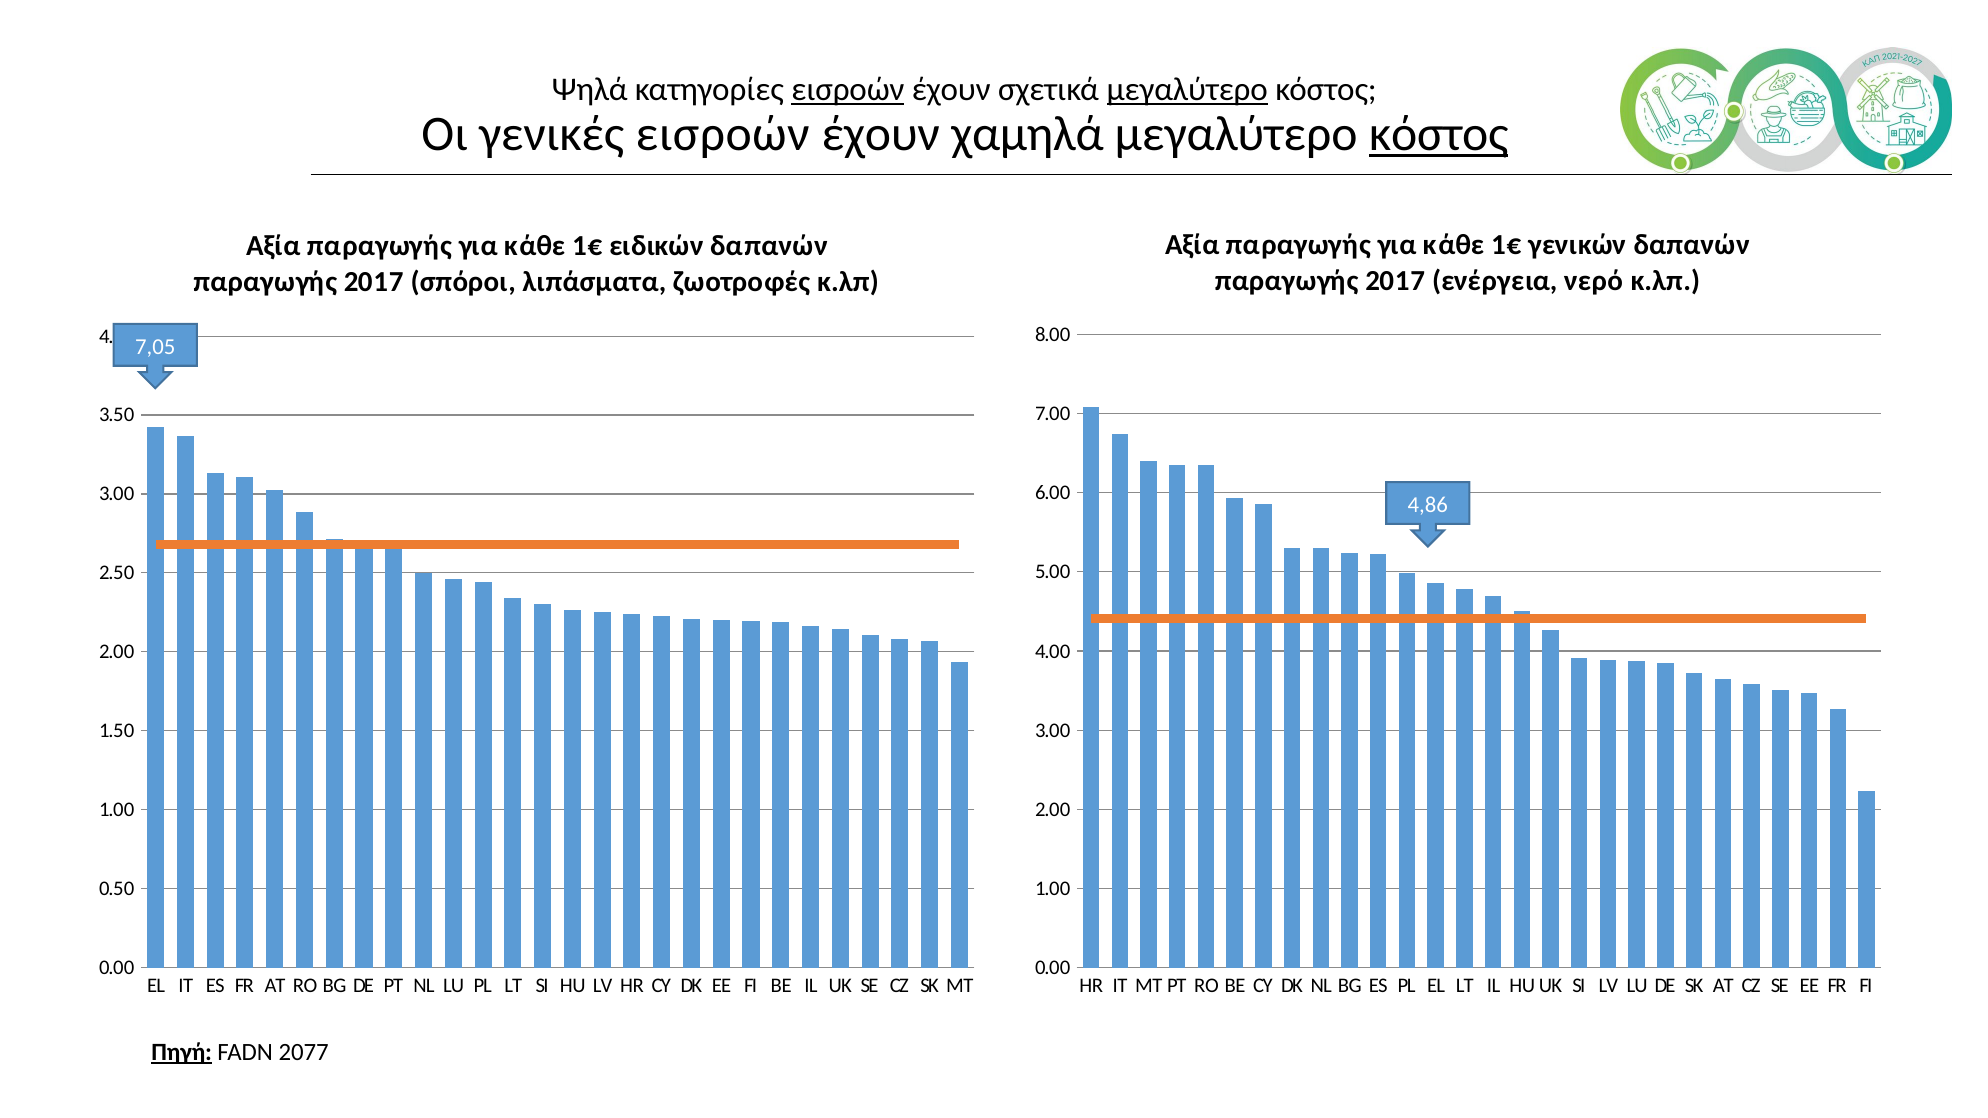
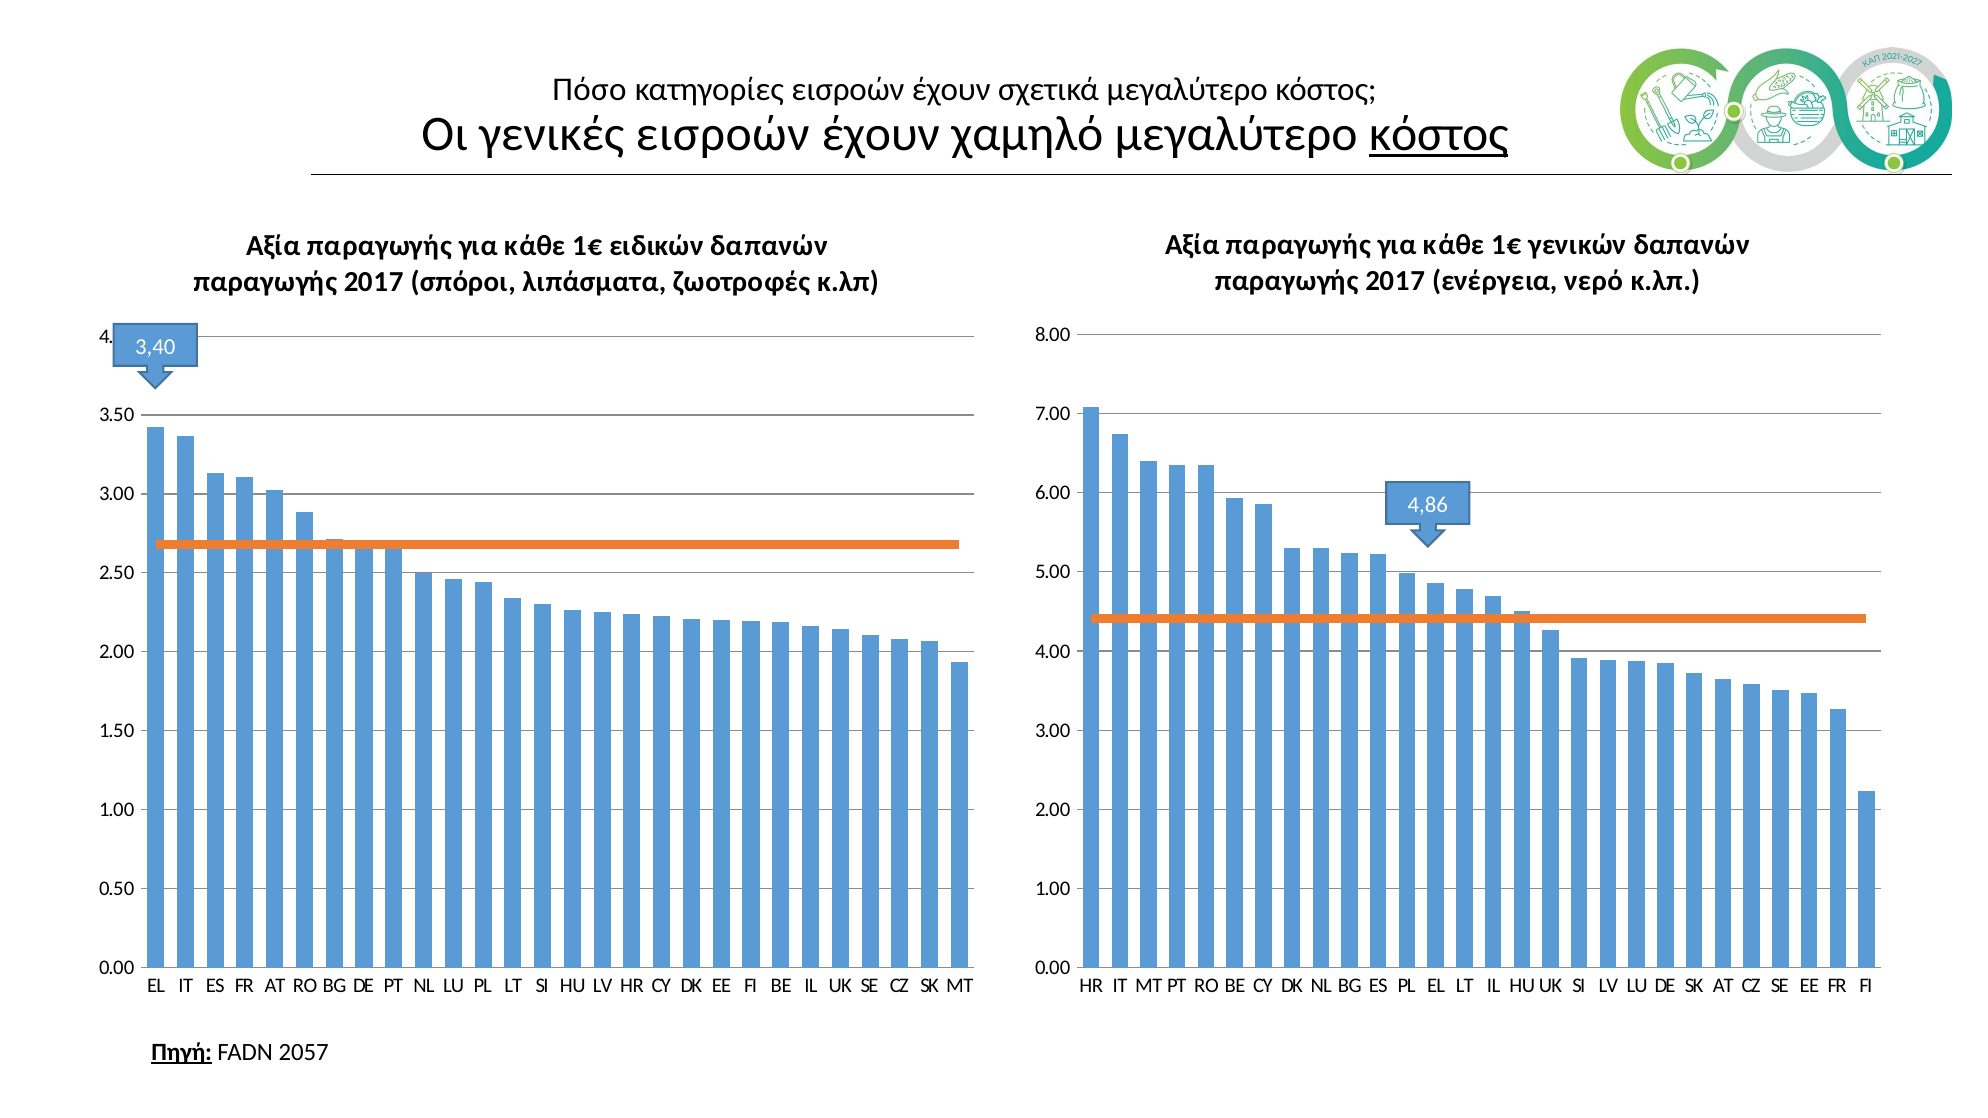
Ψηλά: Ψηλά -> Πόσο (590, 90)
εισροών underline: present -> none (848, 90)
μεγαλύτερο underline: present -> none (1187, 90)
χαμηλά: χαμηλά -> χαμηλό (1027, 135)
7,05: 7,05 -> 3,40 (155, 347)
2077: 2077 -> 2057 (304, 1052)
